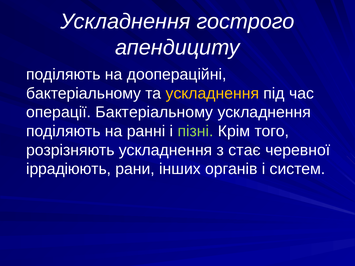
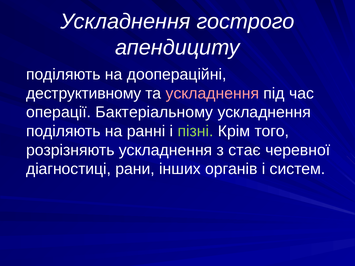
бактеріальному: бактеріальному -> деструктивному (84, 93)
ускладнення colour: yellow -> pink (212, 93)
іррадіюють: іррадіюють -> діагностиці (69, 169)
